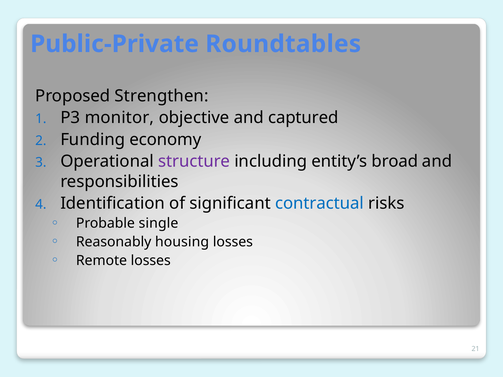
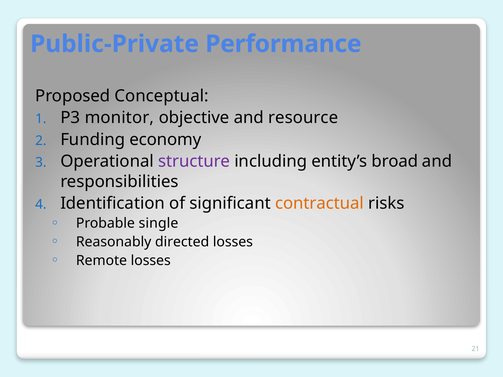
Roundtables: Roundtables -> Performance (283, 44)
Strengthen: Strengthen -> Conceptual (162, 96)
captured: captured -> resource (303, 118)
contractual colour: blue -> orange (320, 203)
housing: housing -> directed (182, 242)
